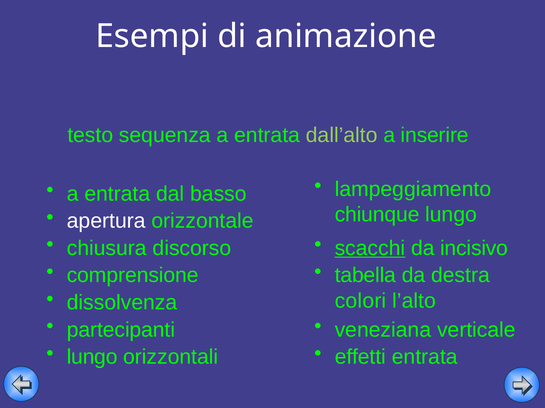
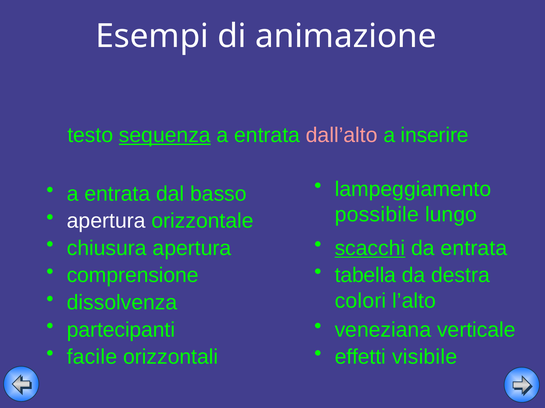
sequenza underline: none -> present (165, 135)
dall’alto colour: light green -> pink (342, 135)
chiunque: chiunque -> possibile (377, 215)
chiusura discorso: discorso -> apertura (192, 249)
da incisivo: incisivo -> entrata (474, 249)
lungo: lungo -> facile (92, 358)
effetti entrata: entrata -> visibile (425, 358)
